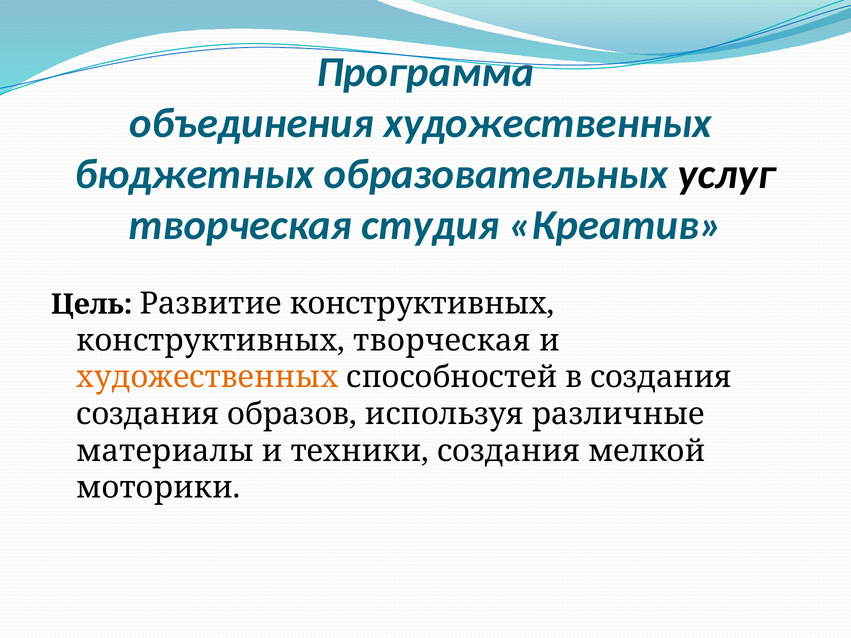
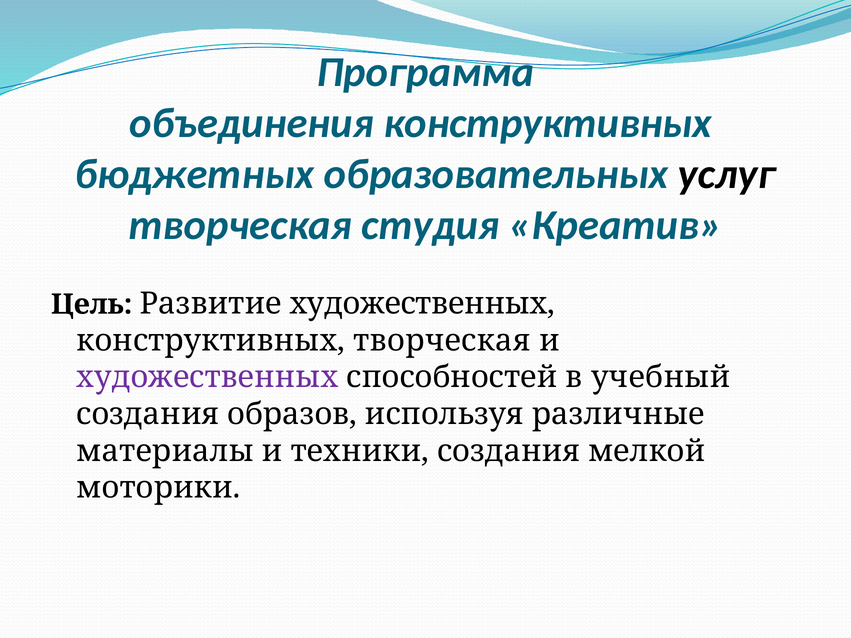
объединения художественных: художественных -> конструктивных (548, 123)
Развитие конструктивных: конструктивных -> художественных (422, 304)
художественных colour: orange -> purple (207, 377)
в создания: создания -> учебный (661, 377)
